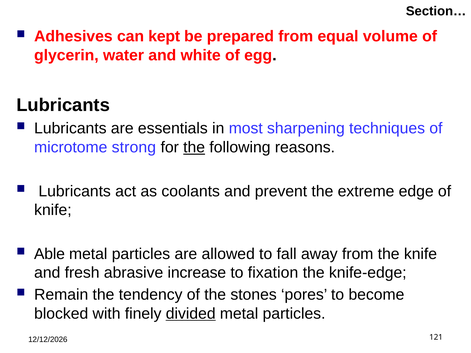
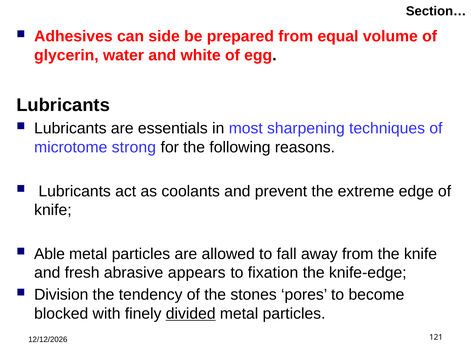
kept: kept -> side (164, 36)
the underline: present -> none (194, 147)
increase: increase -> appears (197, 273)
Remain: Remain -> Division (61, 295)
